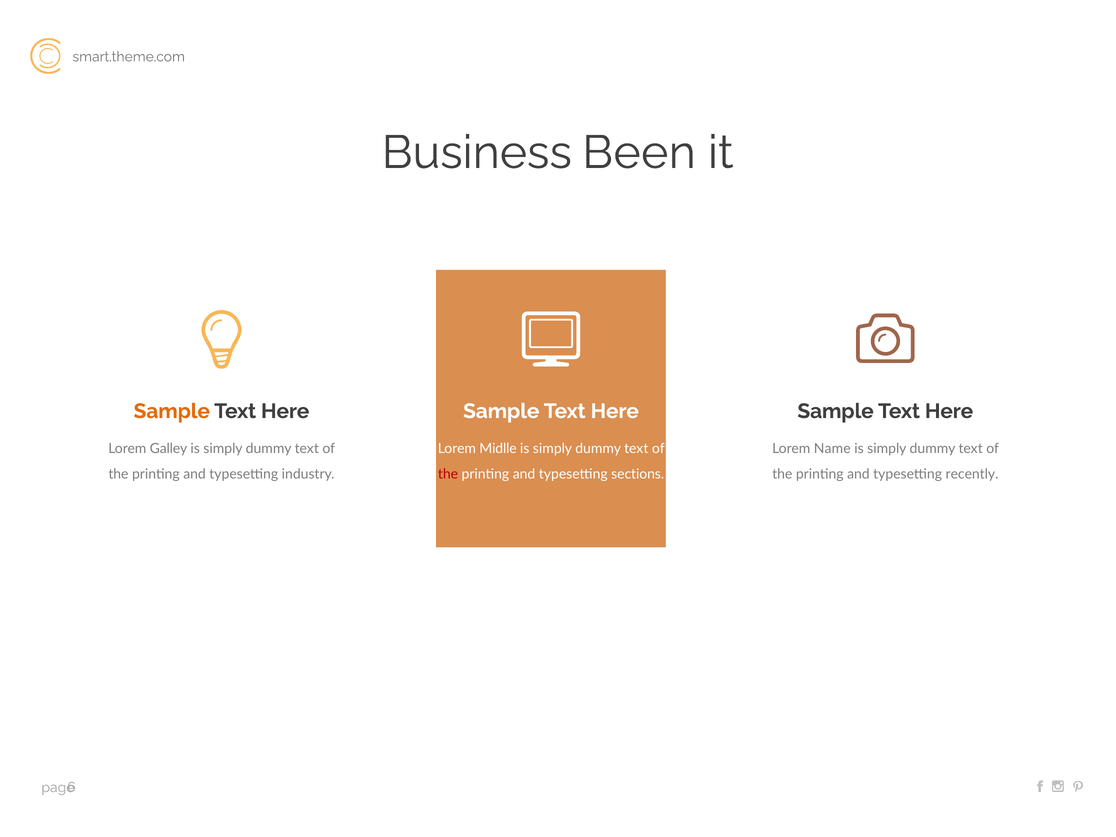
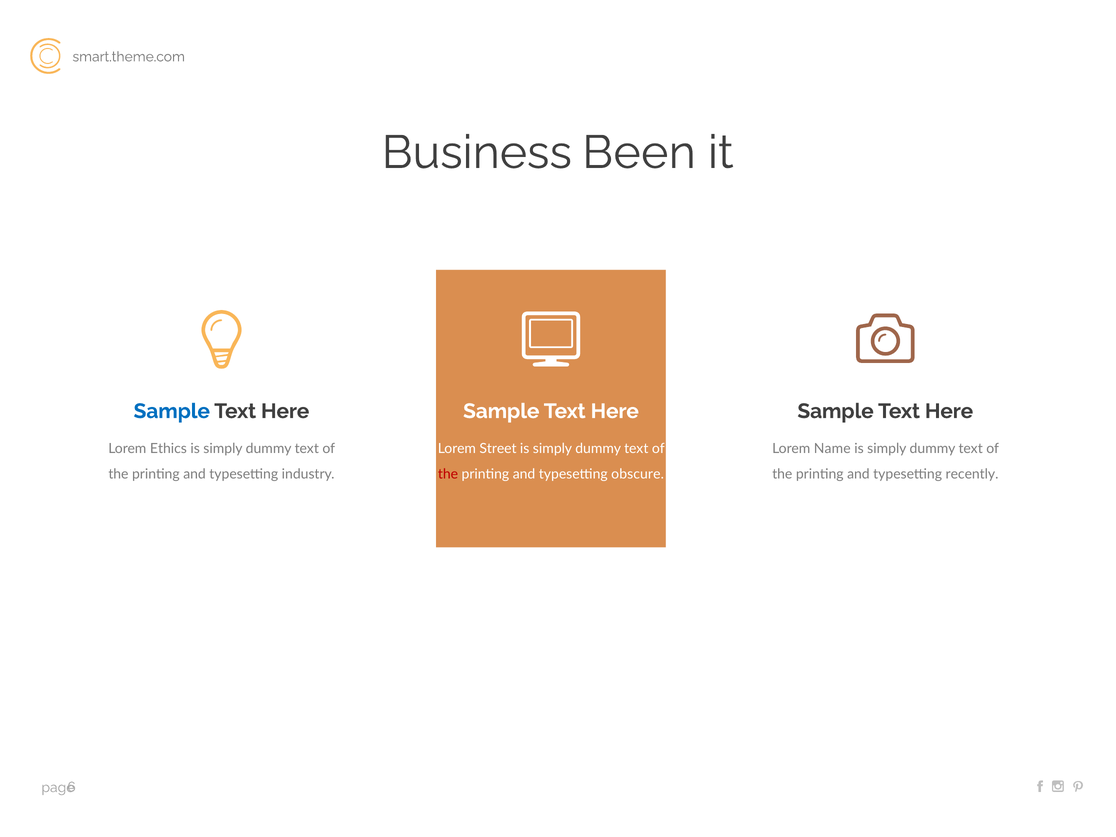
Sample colour: orange -> blue (172, 411)
Galley: Galley -> Ethics (168, 449)
Midlle: Midlle -> Street (498, 449)
sections: sections -> obscure (638, 474)
